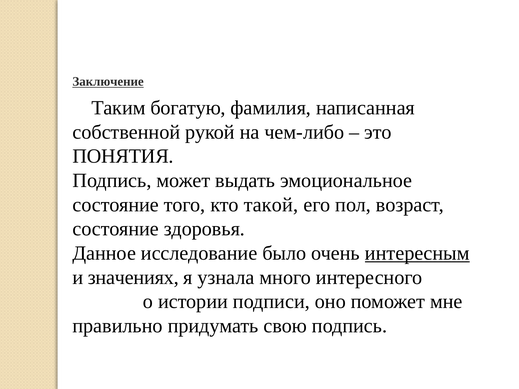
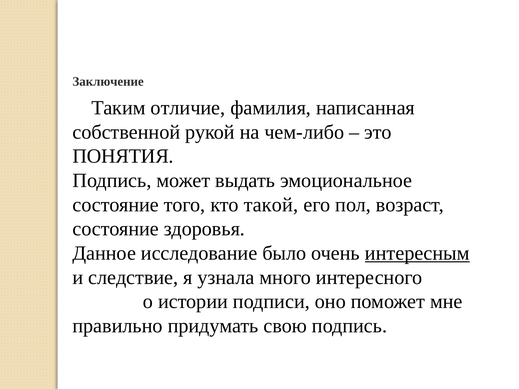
Заключение underline: present -> none (108, 82)
богатую: богатую -> отличие (188, 108)
значениях: значениях -> следствие (133, 278)
